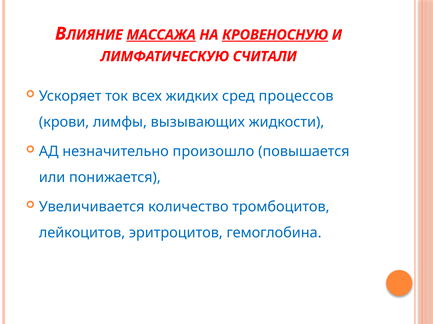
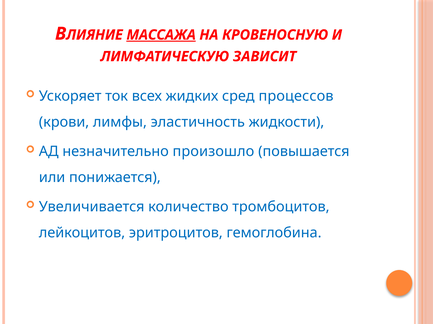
КРОВЕНОСНУЮ underline: present -> none (275, 35)
СЧИТАЛИ: СЧИТАЛИ -> ЗАВИСИТ (265, 57)
вызывающих: вызывающих -> эластичность (198, 122)
